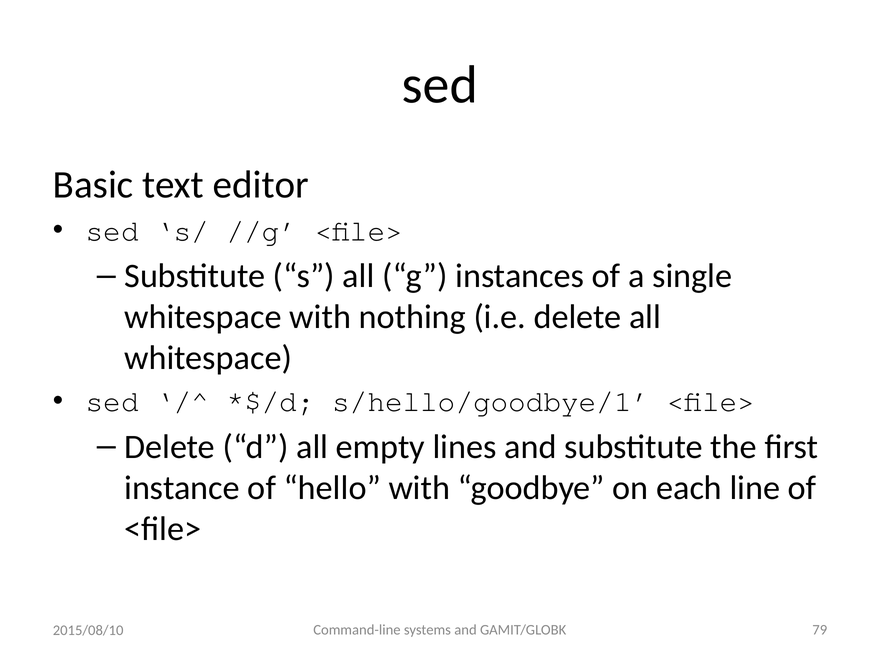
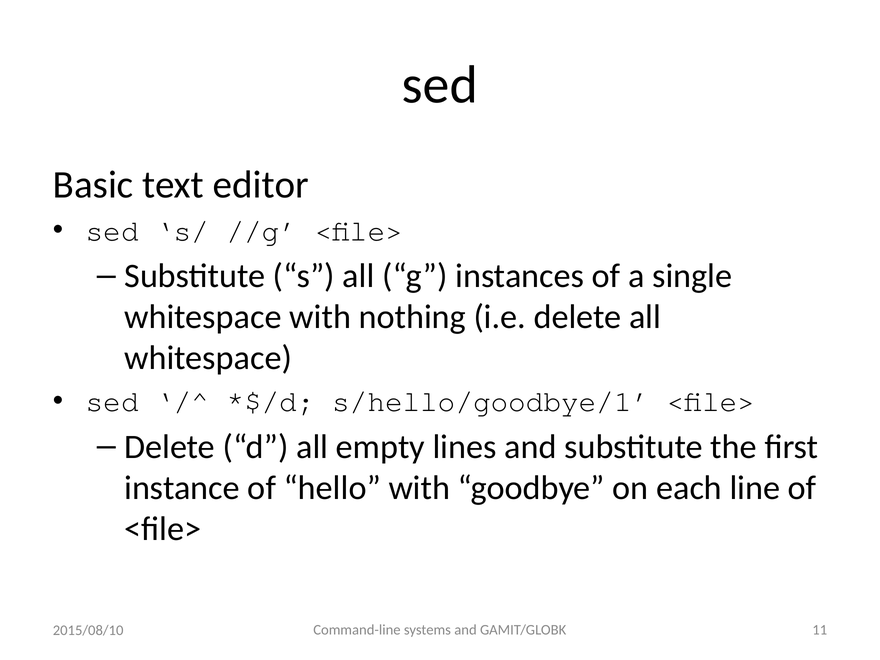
79: 79 -> 11 (820, 630)
